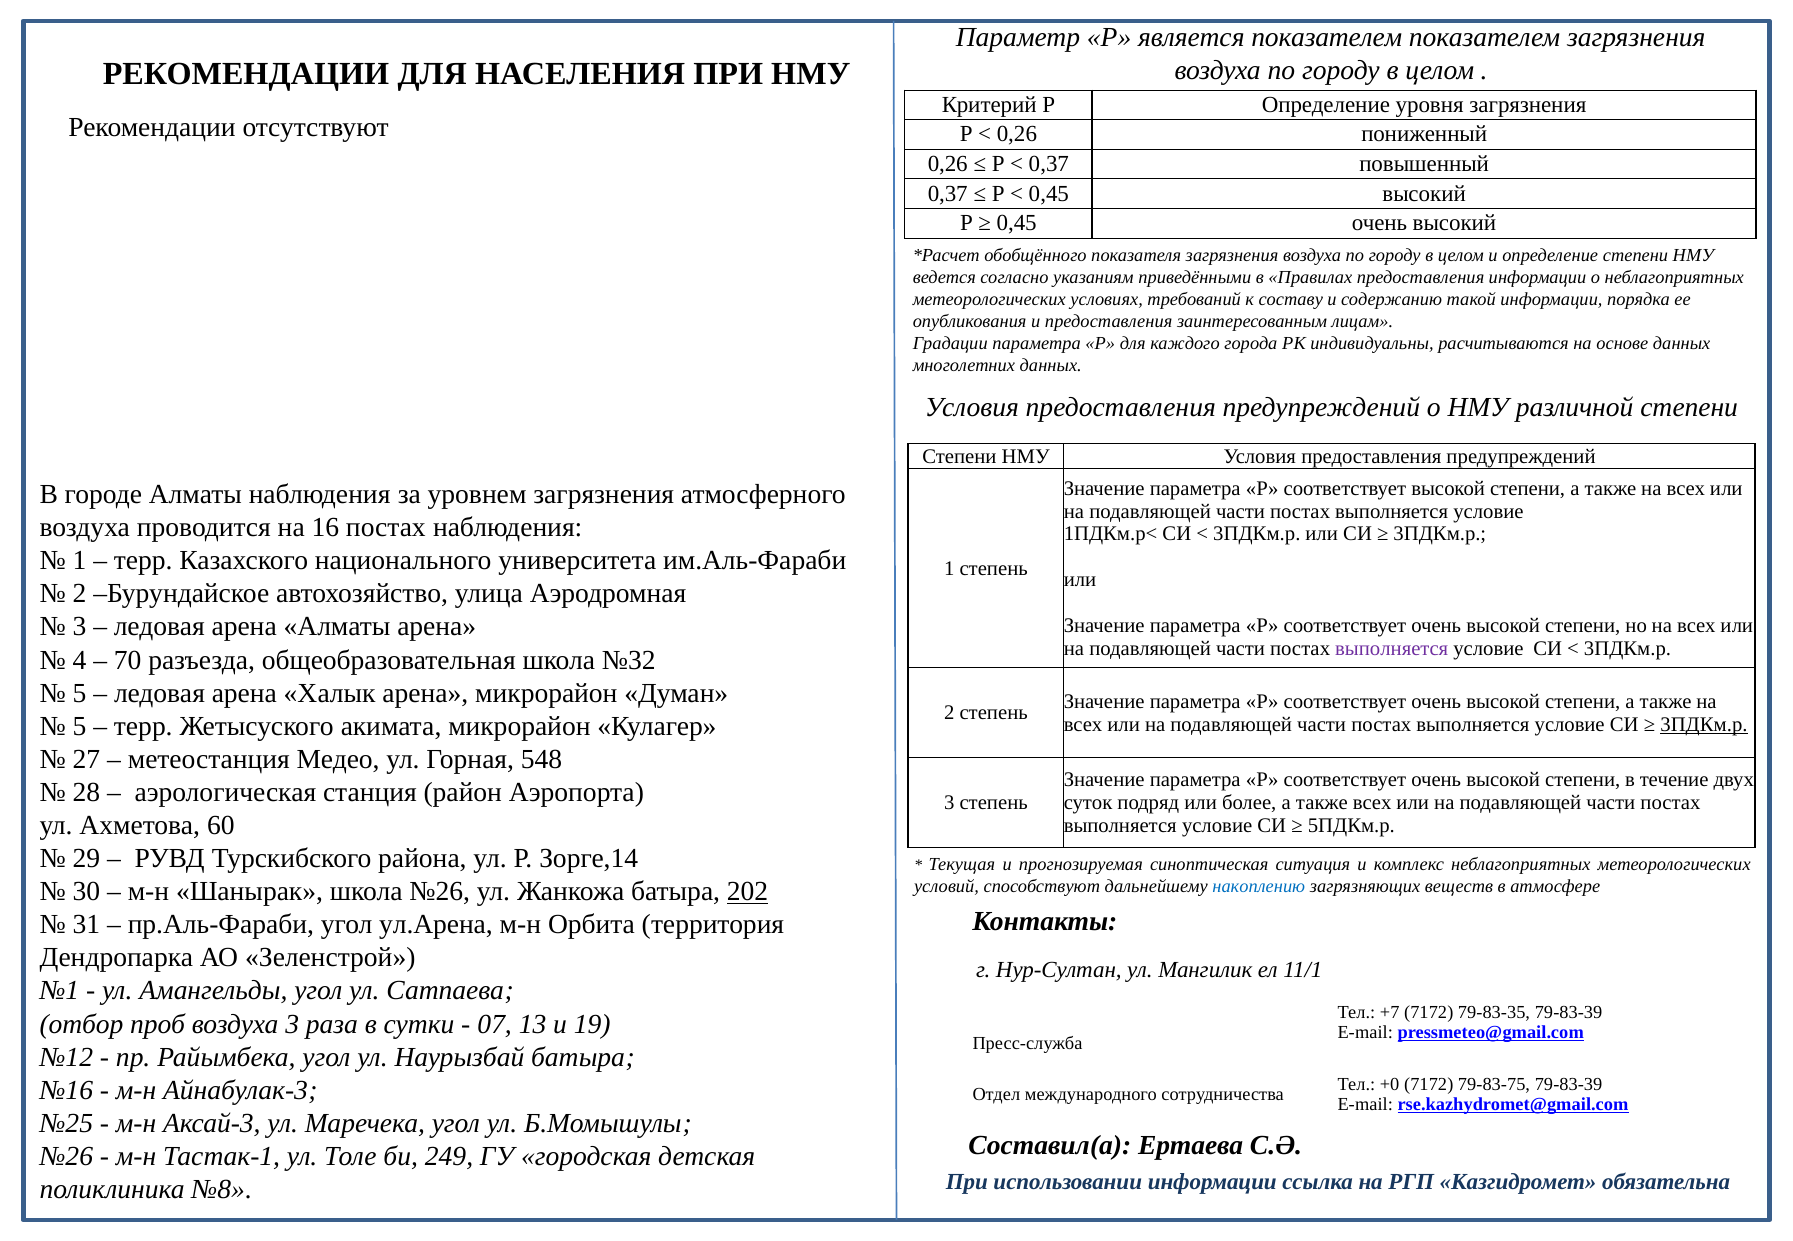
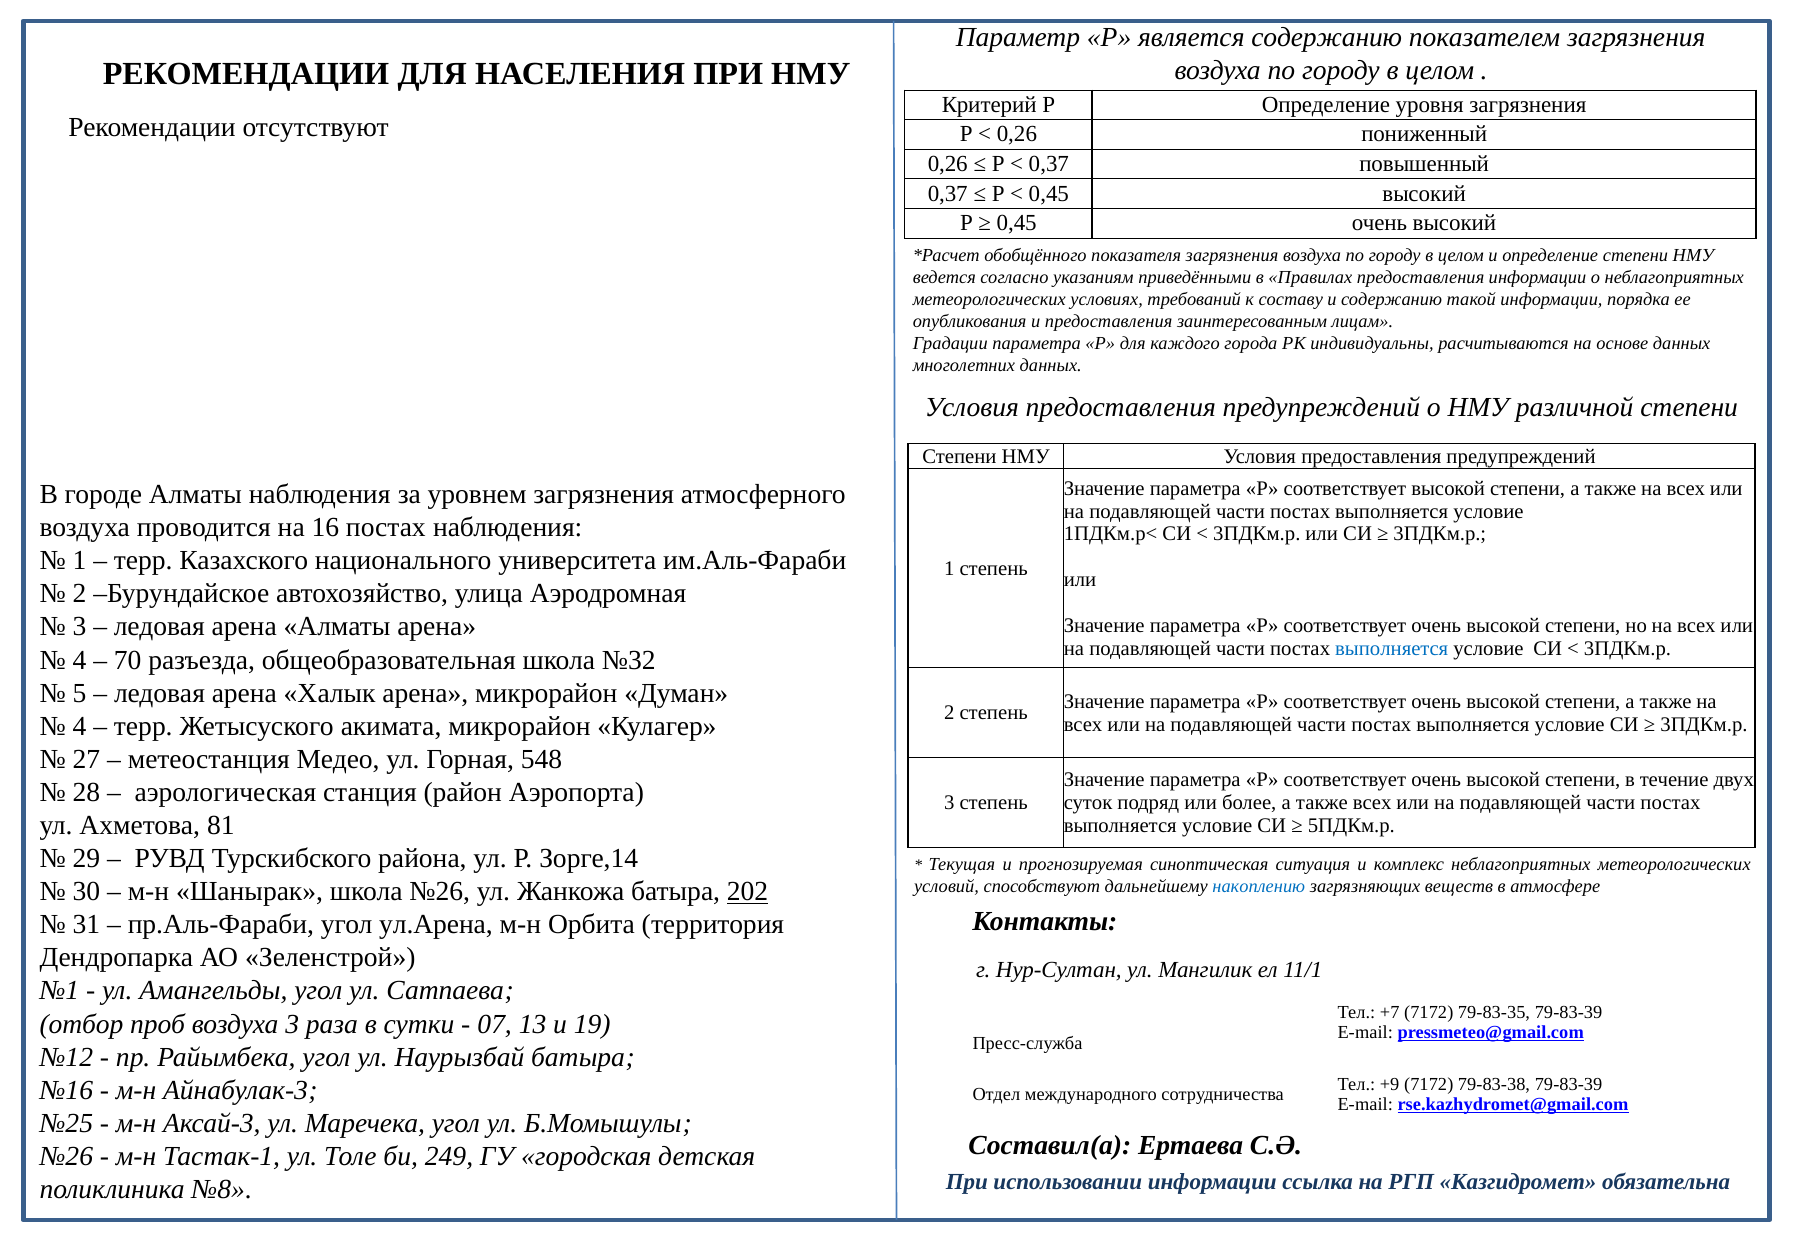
является показателем: показателем -> содержанию (1327, 37)
выполняется colour: purple -> blue (1392, 649)
5: 5 -> 4 (80, 726)
3ПДКм.р underline: present -> none (1704, 725)
60: 60 -> 81 (221, 826)
+0: +0 -> +9 (1390, 1084)
79-83-75: 79-83-75 -> 79-83-38 (1494, 1084)
